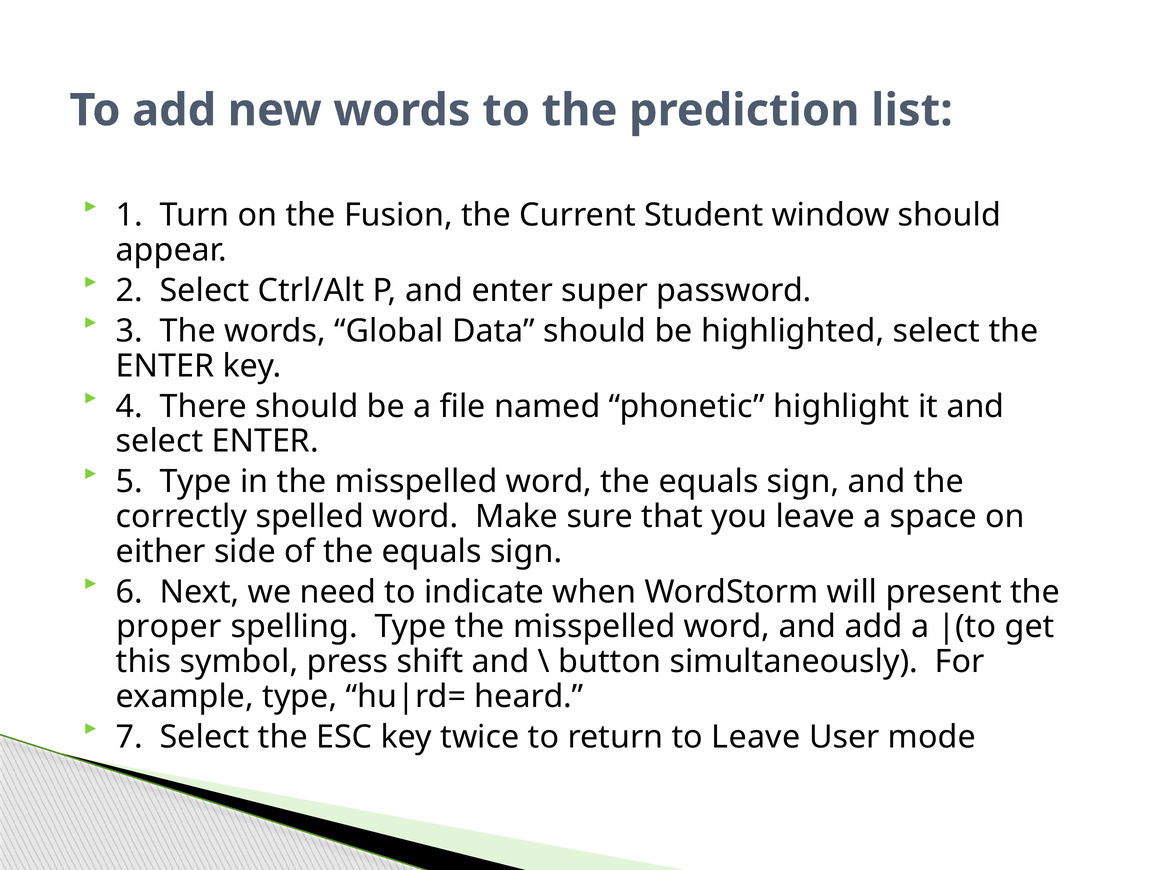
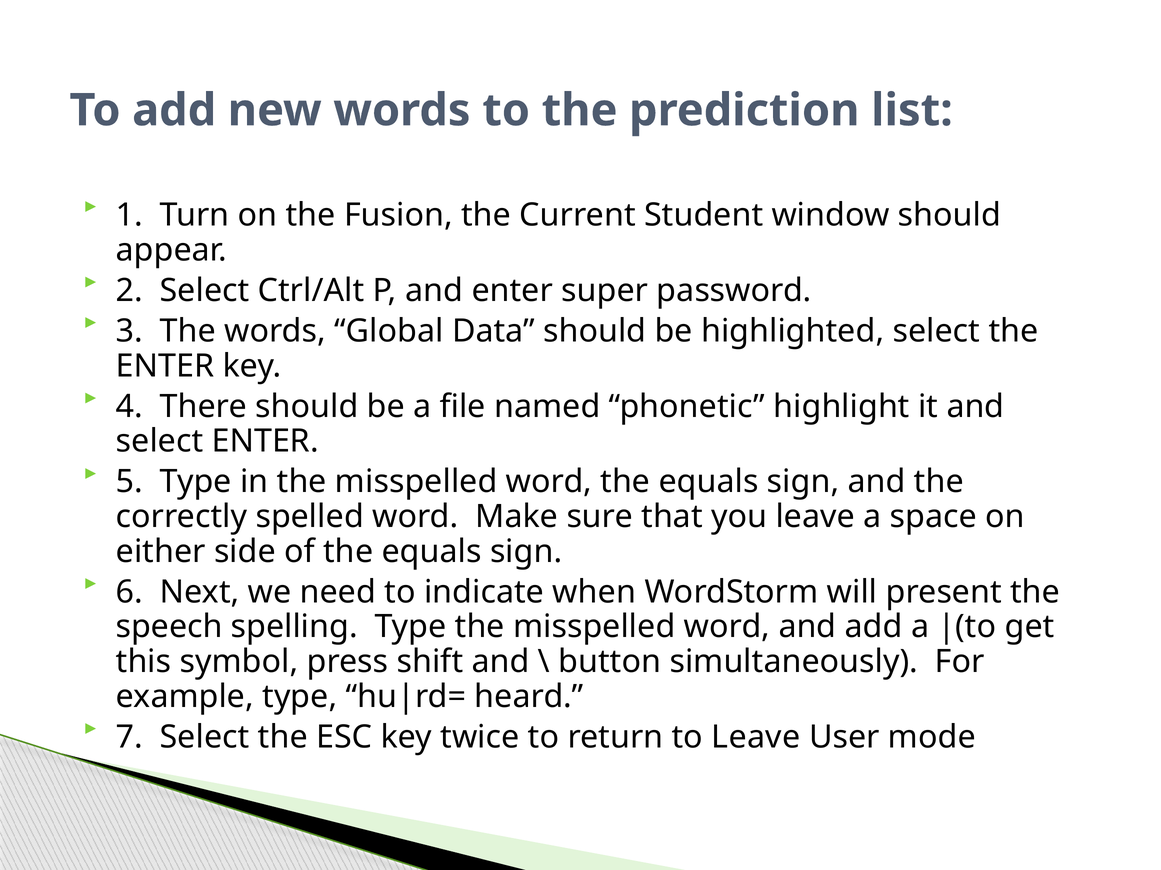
proper: proper -> speech (169, 627)
